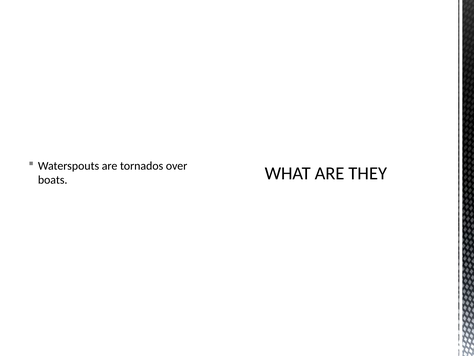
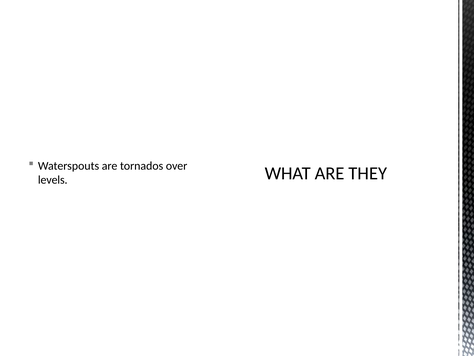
boats: boats -> levels (53, 180)
